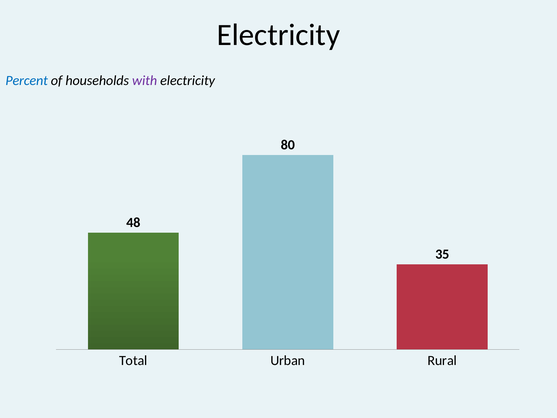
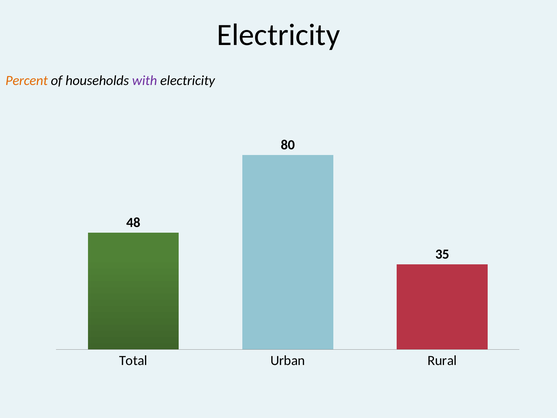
Percent colour: blue -> orange (27, 81)
